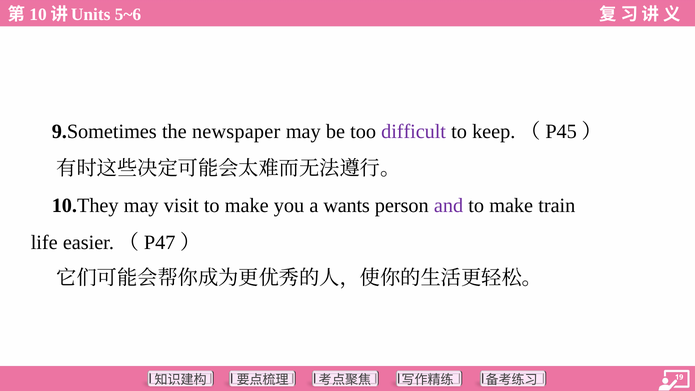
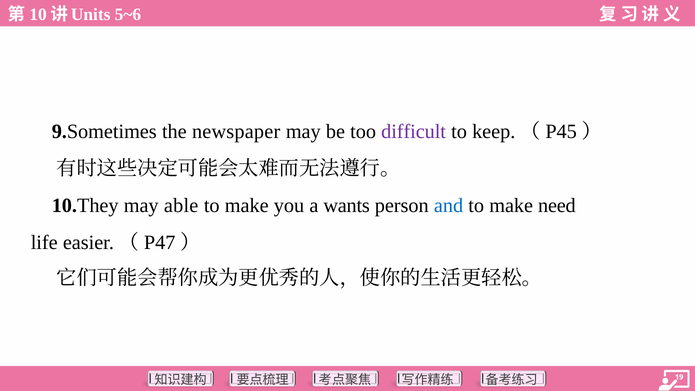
visit: visit -> able (181, 206)
and colour: purple -> blue (449, 206)
train: train -> need (557, 206)
